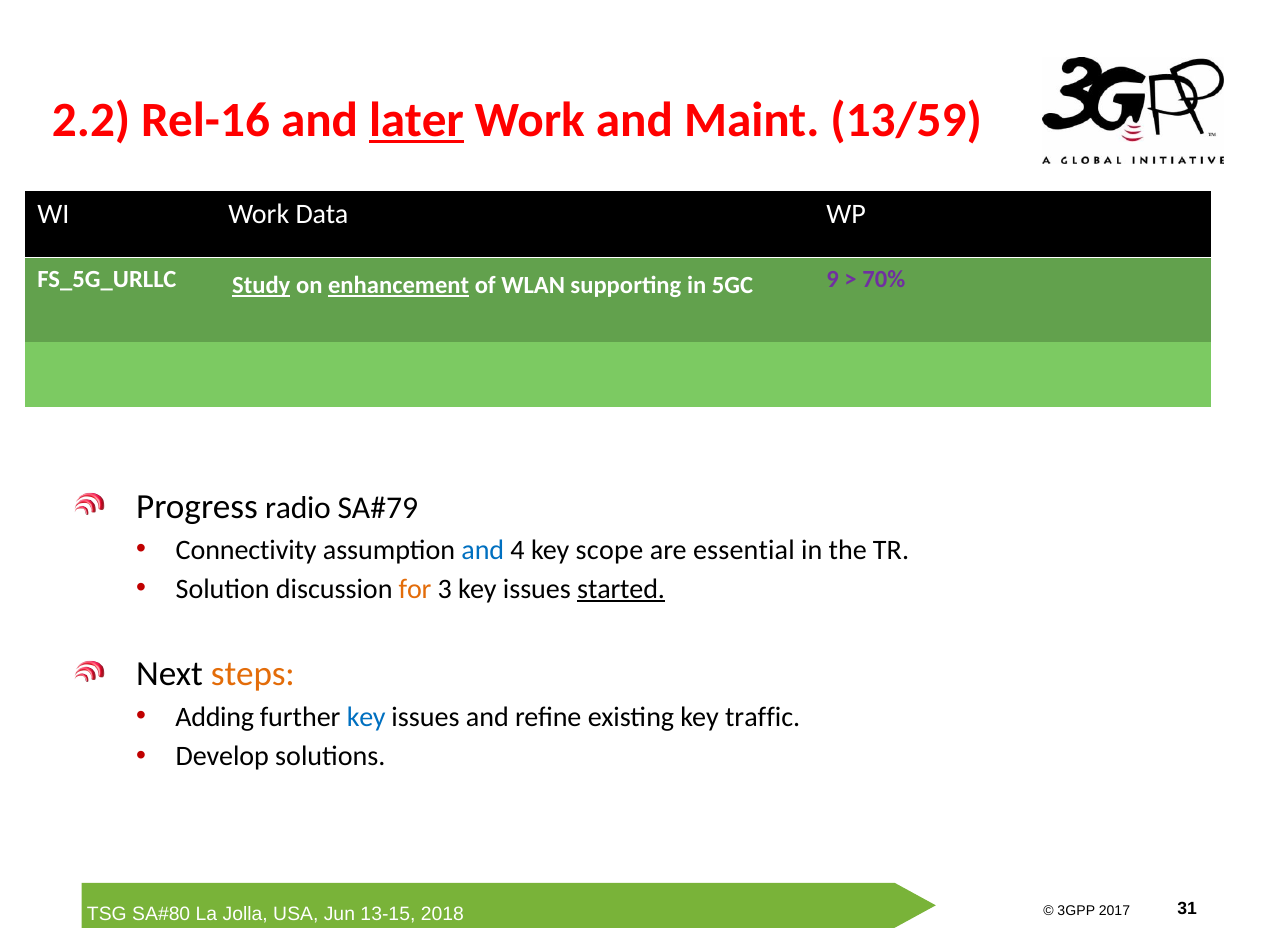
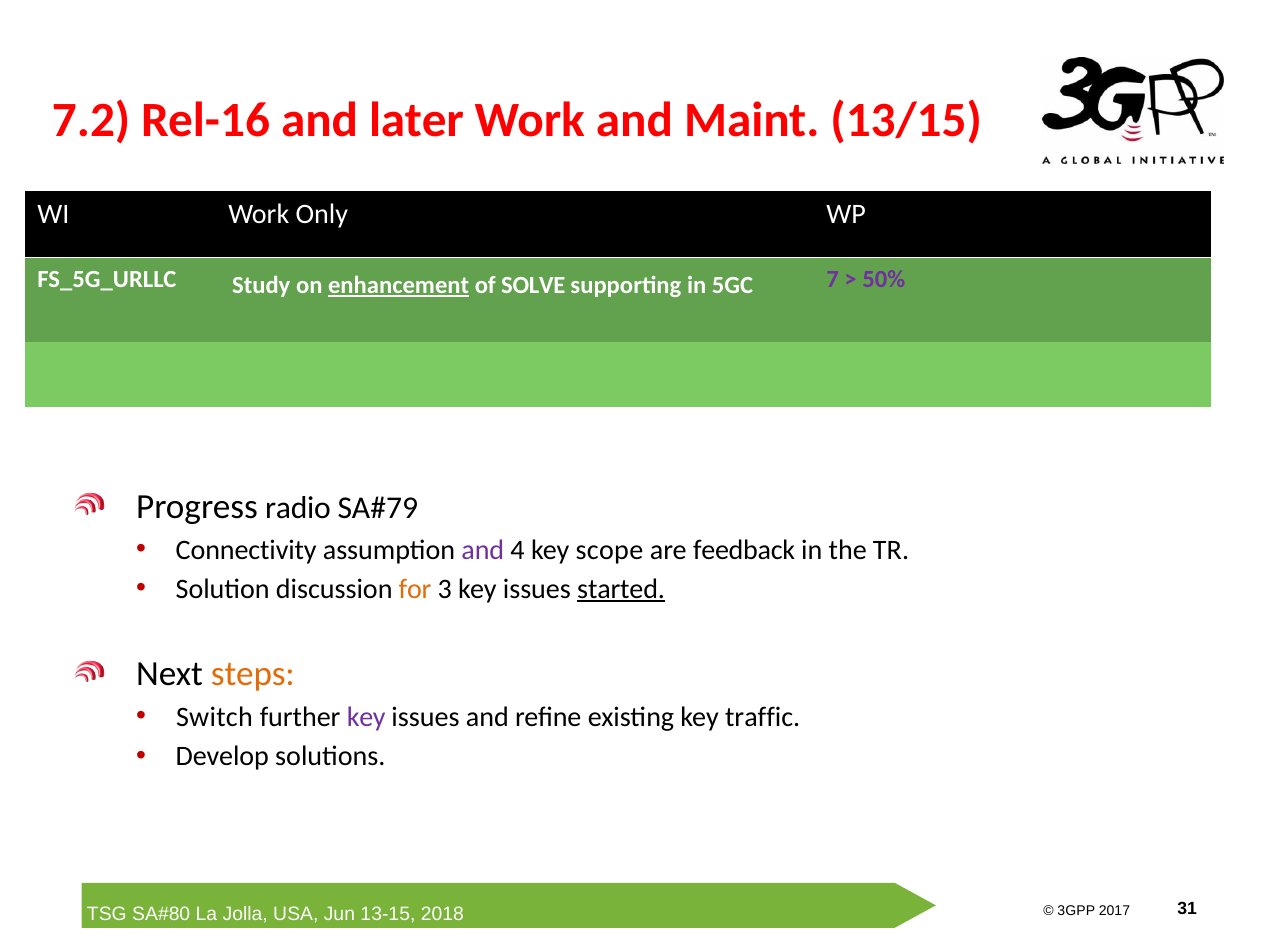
2.2: 2.2 -> 7.2 (91, 121)
later underline: present -> none (416, 121)
13/59: 13/59 -> 13/15 (906, 121)
Data: Data -> Only (322, 214)
Study underline: present -> none (261, 285)
WLAN: WLAN -> SOLVE (533, 285)
9: 9 -> 7 (833, 279)
70%: 70% -> 50% (884, 279)
and colour: blue -> purple (483, 550)
essential: essential -> feedback (744, 550)
Adding: Adding -> Switch (214, 717)
key colour: blue -> purple (366, 717)
